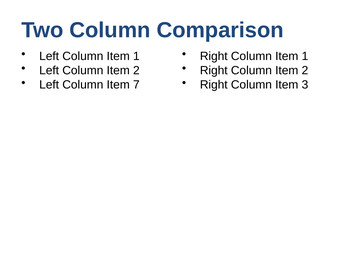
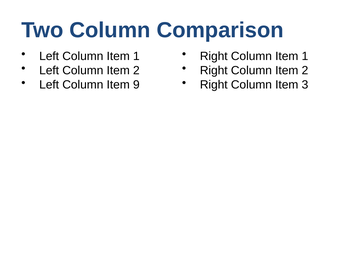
7: 7 -> 9 (136, 85)
